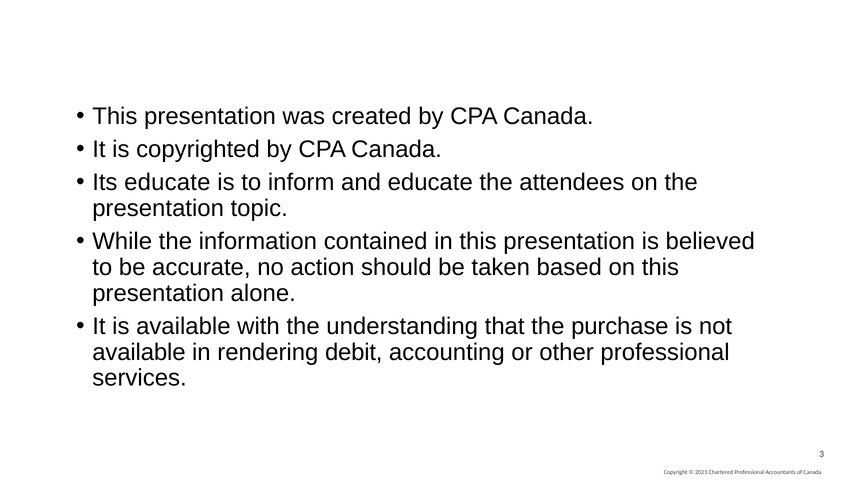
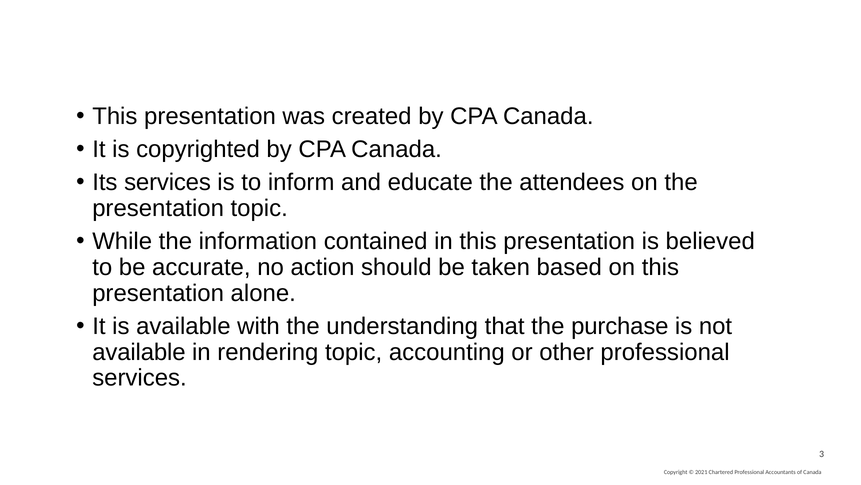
Its educate: educate -> services (168, 182)
rendering debit: debit -> topic (354, 352)
